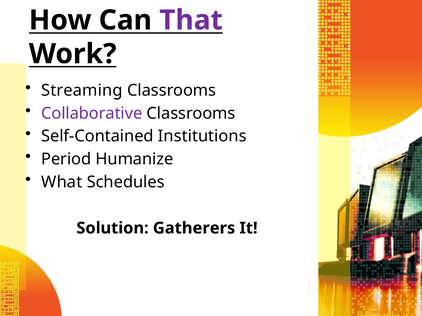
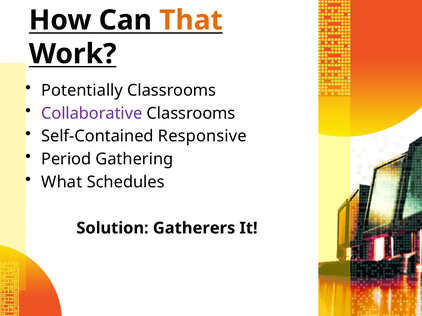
That colour: purple -> orange (191, 20)
Streaming: Streaming -> Potentially (82, 90)
Institutions: Institutions -> Responsive (202, 136)
Humanize: Humanize -> Gathering (134, 159)
